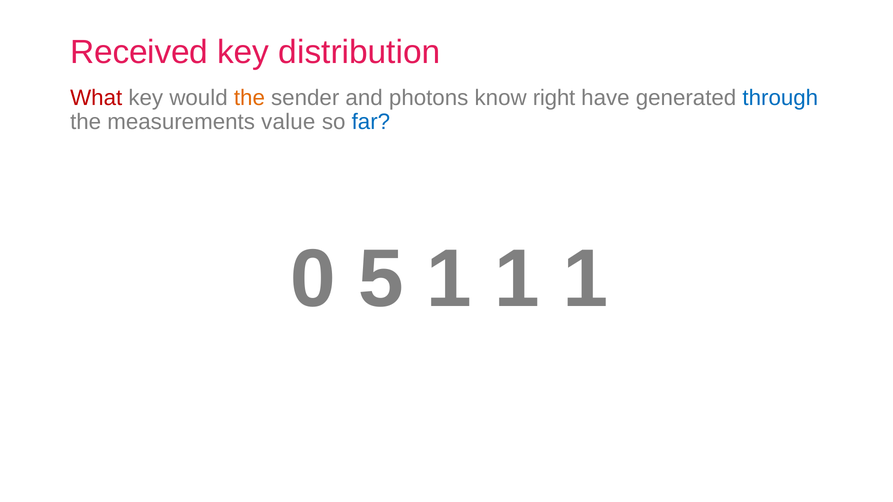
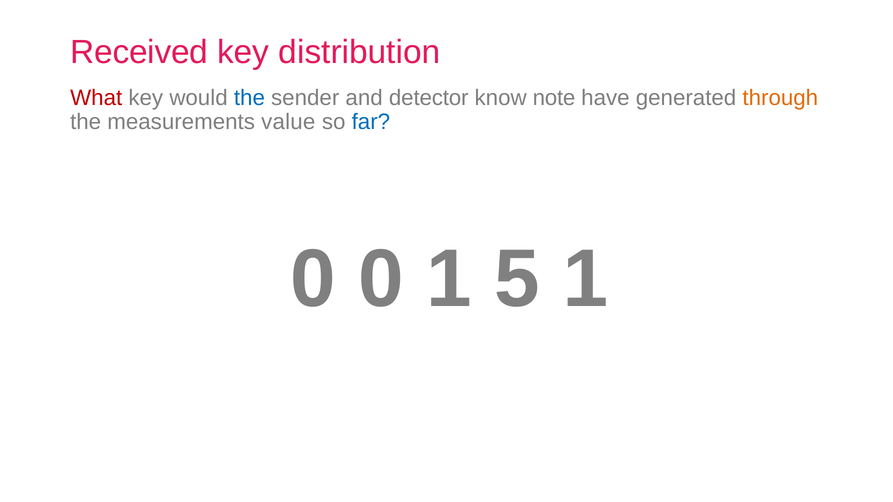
the colour: orange -> blue (249, 98)
photons: photons -> detector (429, 98)
right: right -> note (554, 98)
through colour: blue -> orange (780, 98)
0 5: 5 -> 0 (381, 279)
1: 1 -> 5 (517, 279)
